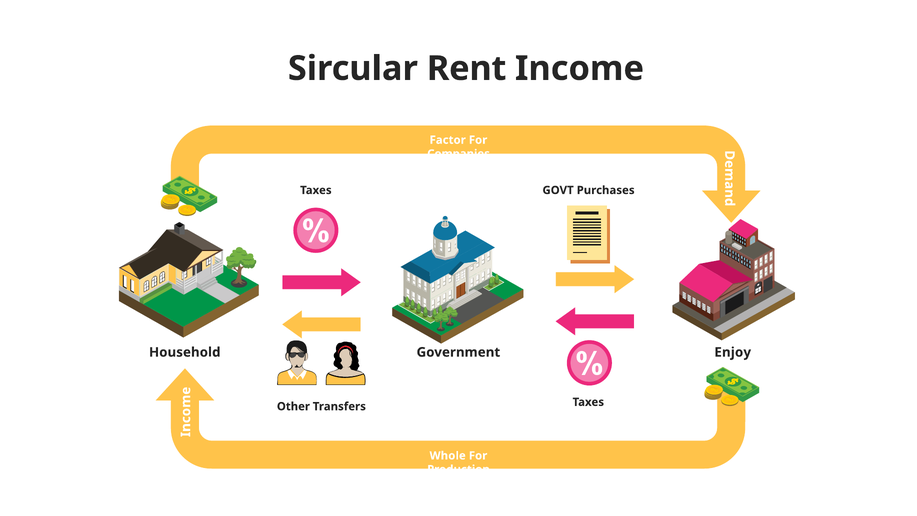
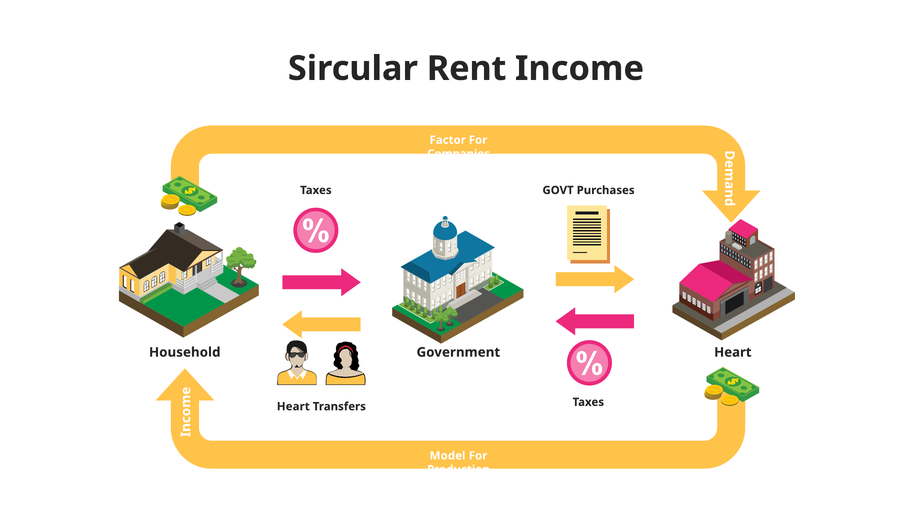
Household Enjoy: Enjoy -> Heart (733, 352)
Other: Other -> Heart (293, 406)
Whole: Whole -> Model (448, 456)
